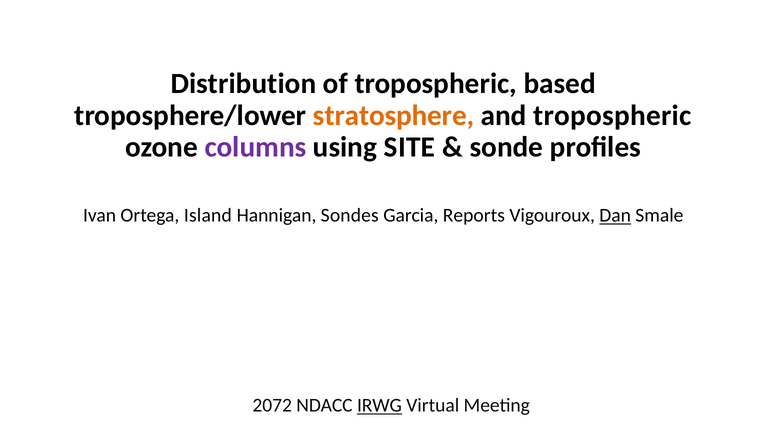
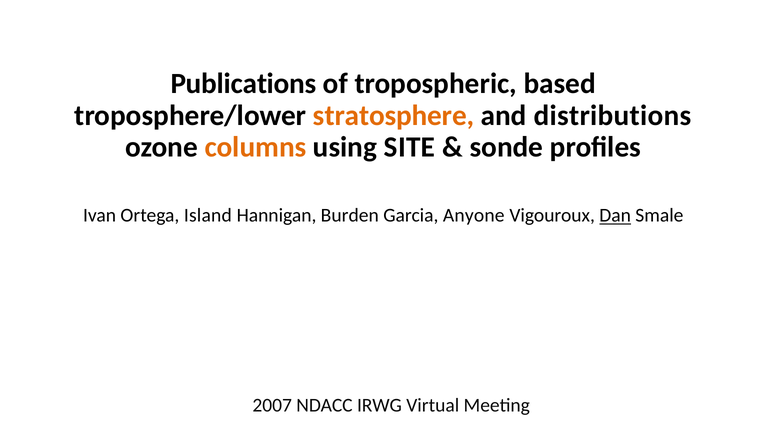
Distribution: Distribution -> Publications (244, 84)
and tropospheric: tropospheric -> distributions (612, 115)
columns colour: purple -> orange (255, 147)
Sondes: Sondes -> Burden (350, 216)
Reports: Reports -> Anyone (474, 216)
2072: 2072 -> 2007 (272, 406)
IRWG underline: present -> none (379, 406)
